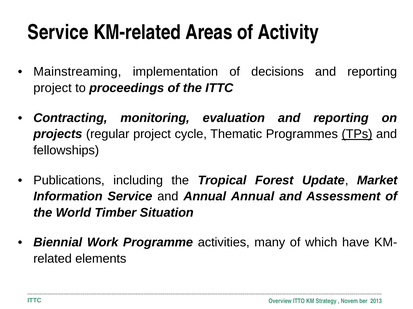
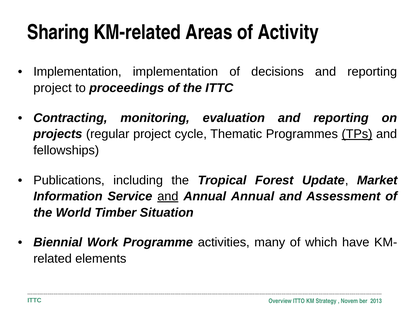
Service: Service -> Sharing (58, 33)
Mainstreaming: Mainstreaming -> Implementation (77, 72)
and underline: none -> present (168, 197)
